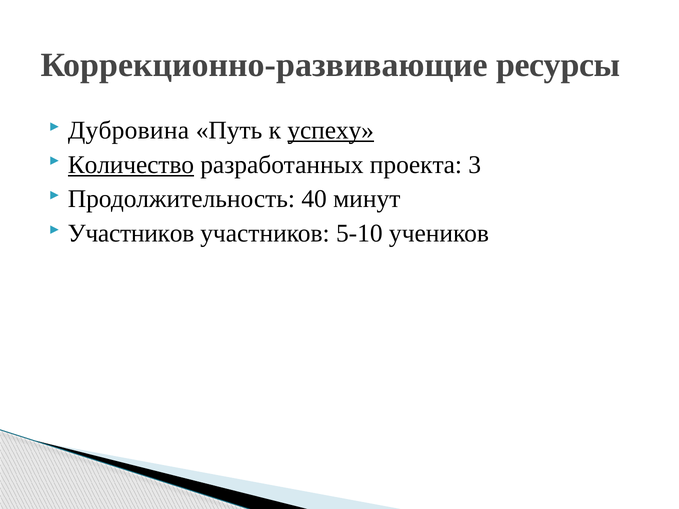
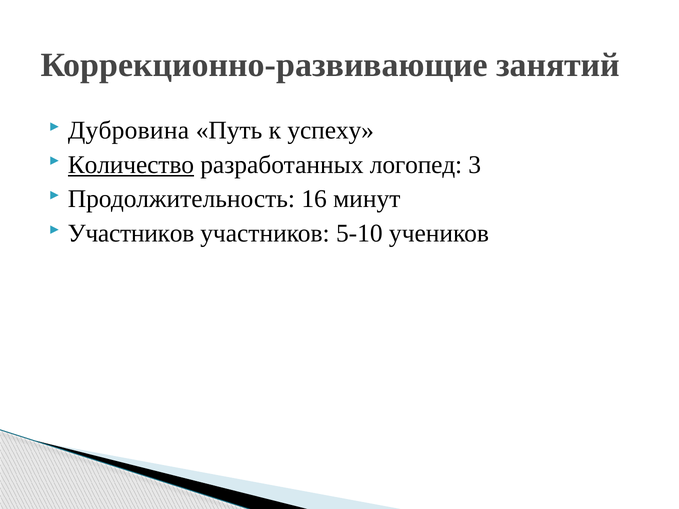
ресурсы: ресурсы -> занятий (558, 65)
успеху underline: present -> none (331, 130)
проекта: проекта -> логопед (416, 165)
40: 40 -> 16 (314, 199)
